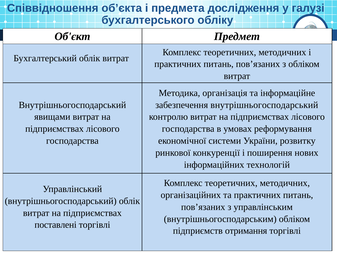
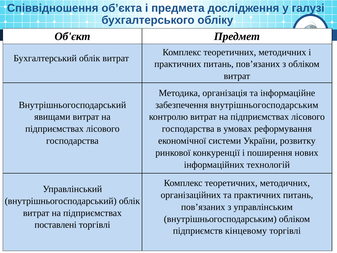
забезпечення внутрішньогосподарський: внутрішньогосподарський -> внутрішньогосподарським (264, 105)
отримання: отримання -> кінцевому (246, 231)
